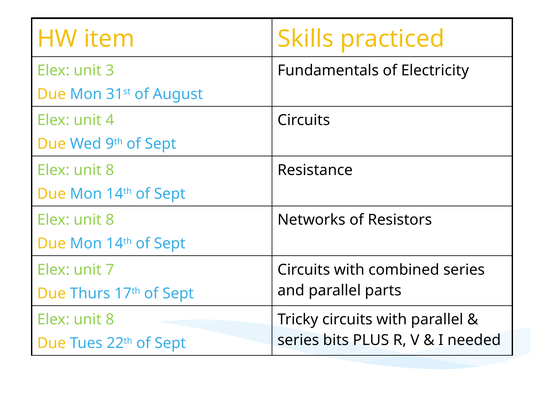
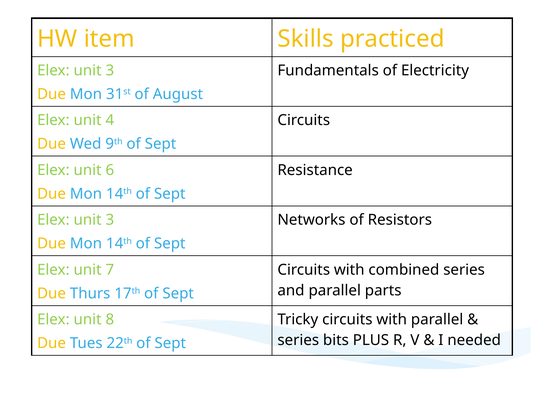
8: 8 -> 6 (110, 170)
8: 8 -> 3 (110, 220)
